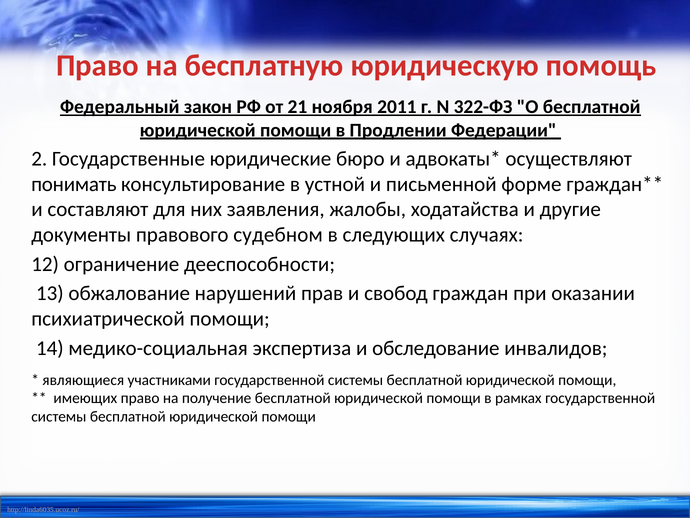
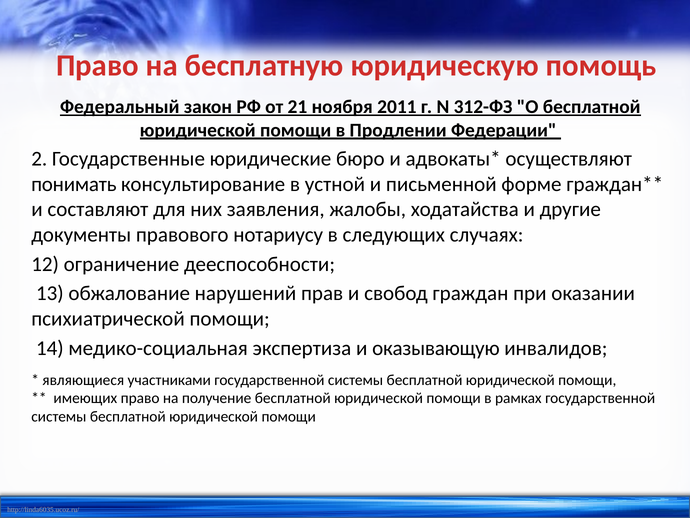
322-ФЗ: 322-ФЗ -> 312-ФЗ (483, 107)
судебном: судебном -> нотариусу (278, 234)
обследование: обследование -> оказывающую (436, 348)
